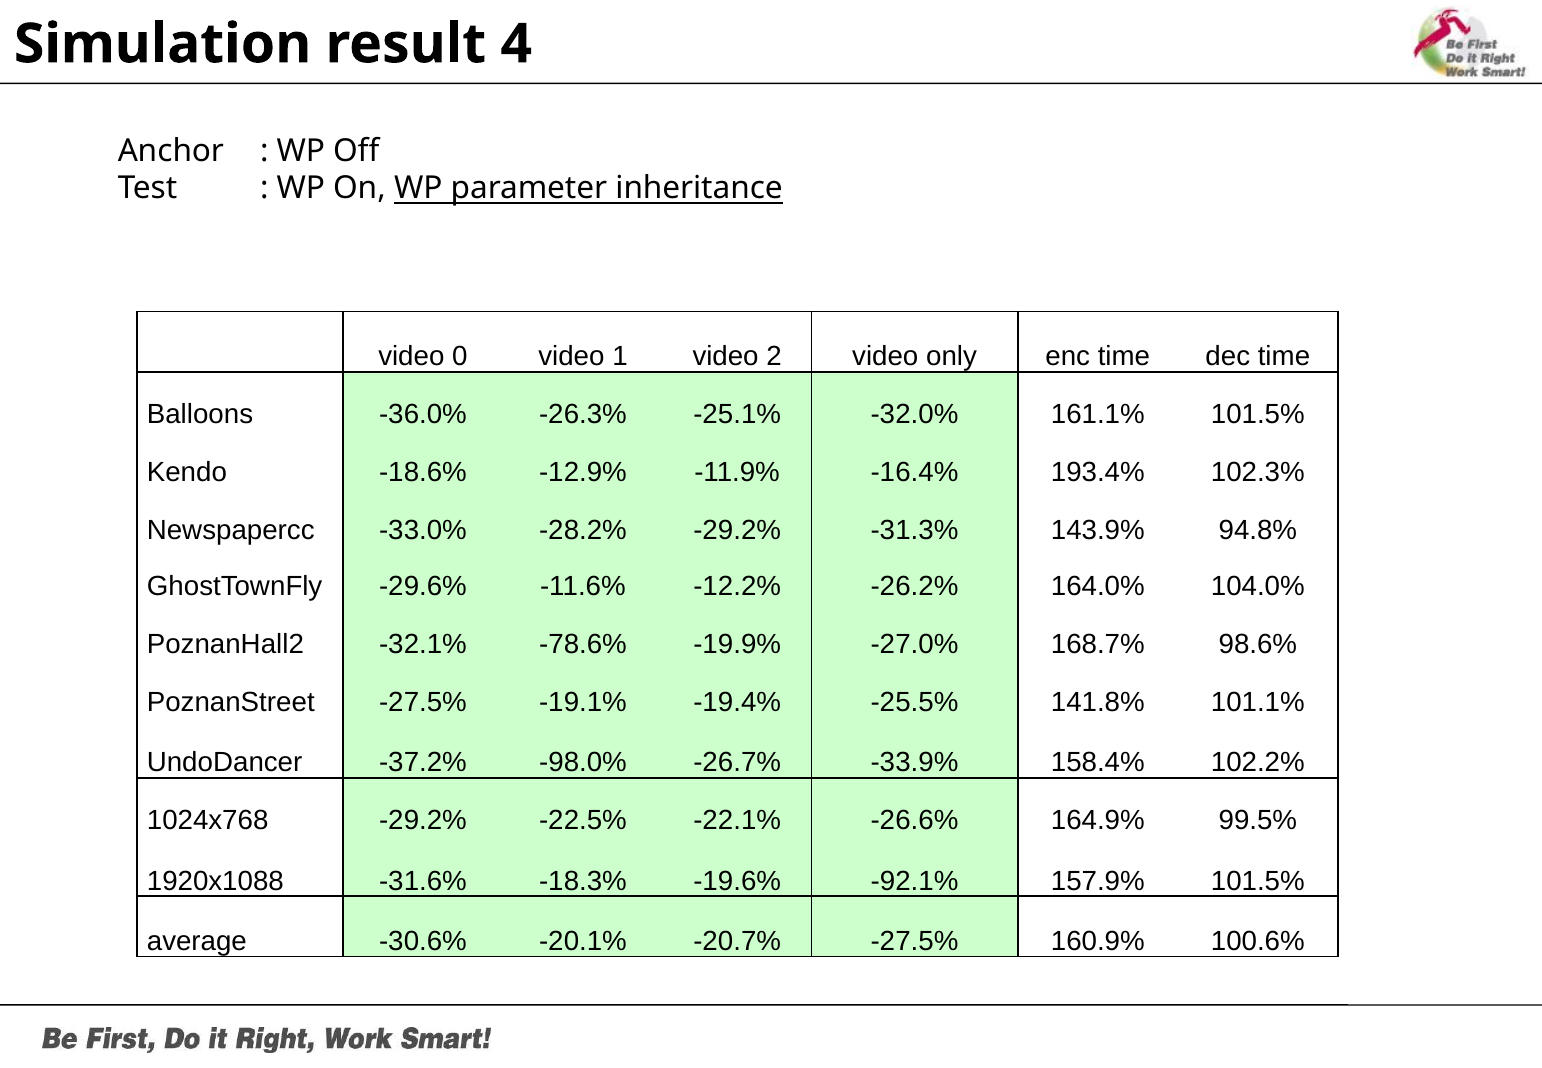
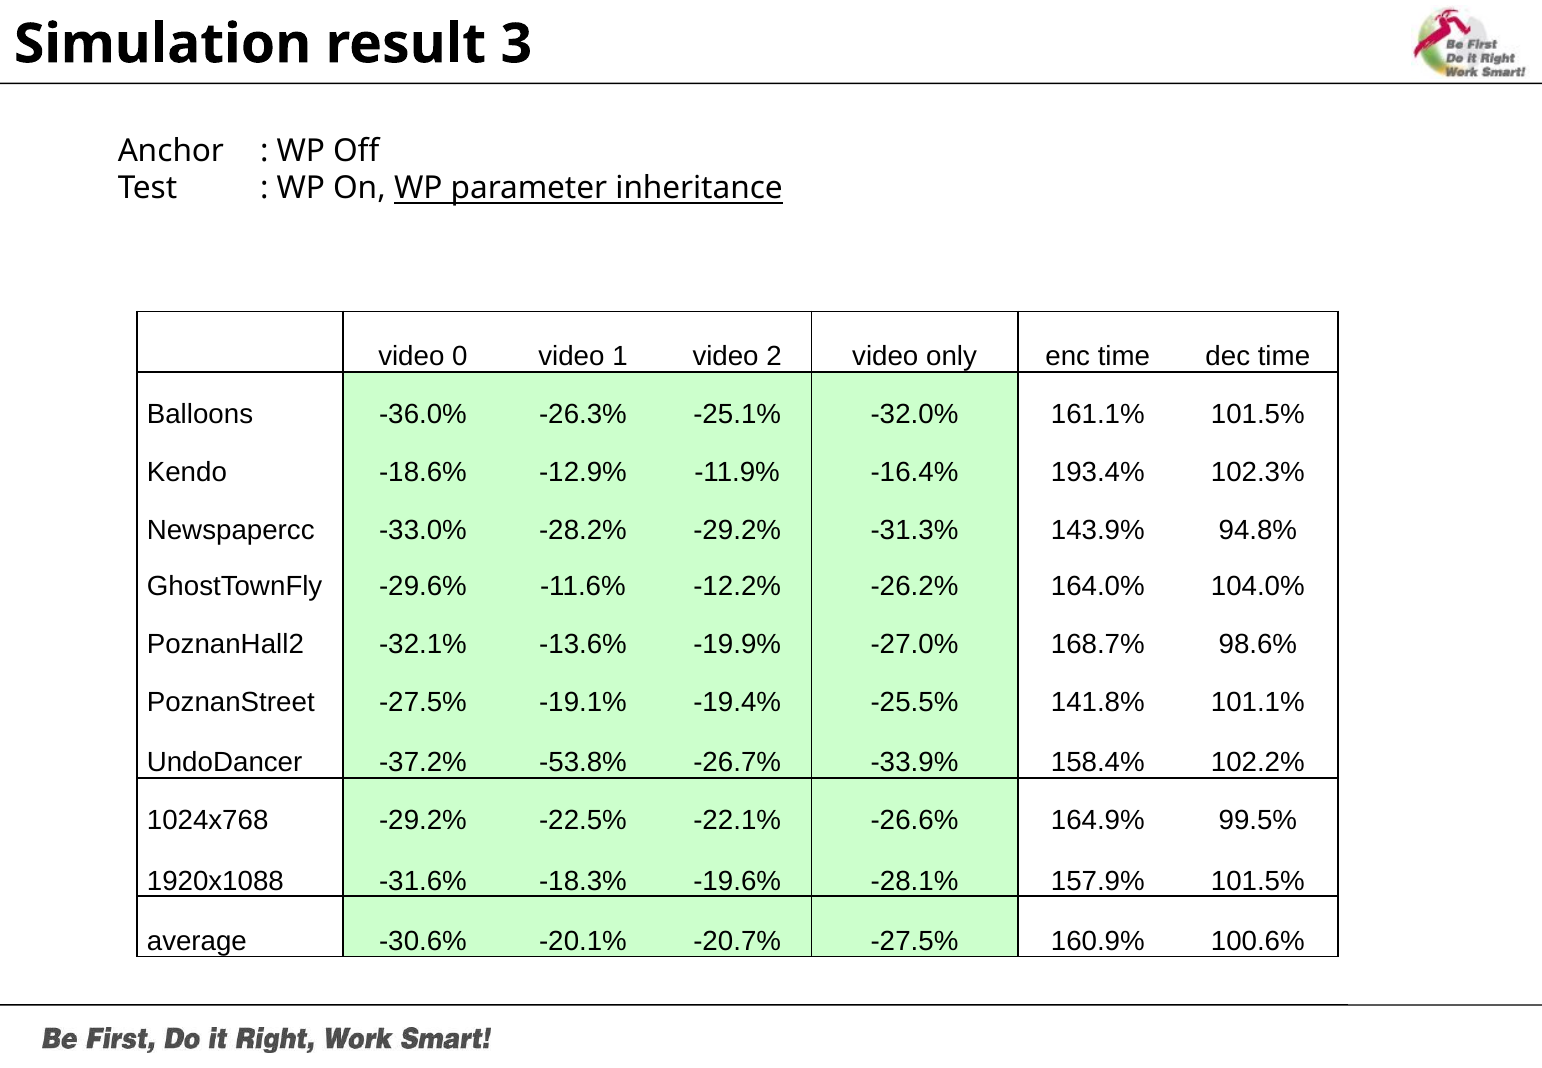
4: 4 -> 3 (516, 44)
-78.6%: -78.6% -> -13.6% (583, 644)
-98.0%: -98.0% -> -53.8% (583, 762)
-92.1%: -92.1% -> -28.1% (915, 881)
